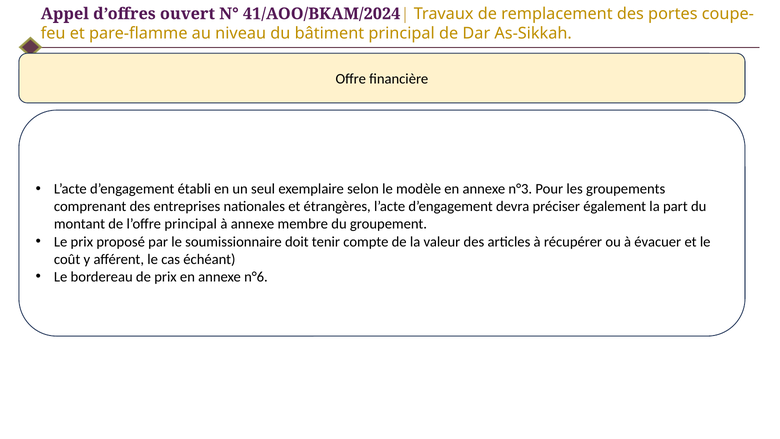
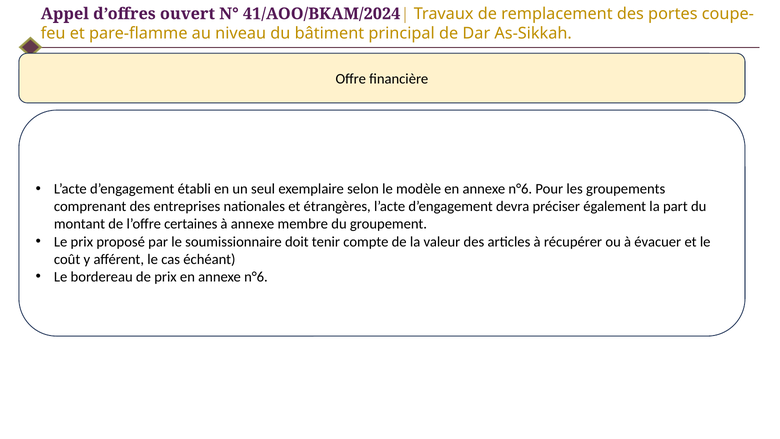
modèle en annexe n°3: n°3 -> n°6 (520, 189)
l’offre principal: principal -> certaines (191, 224)
